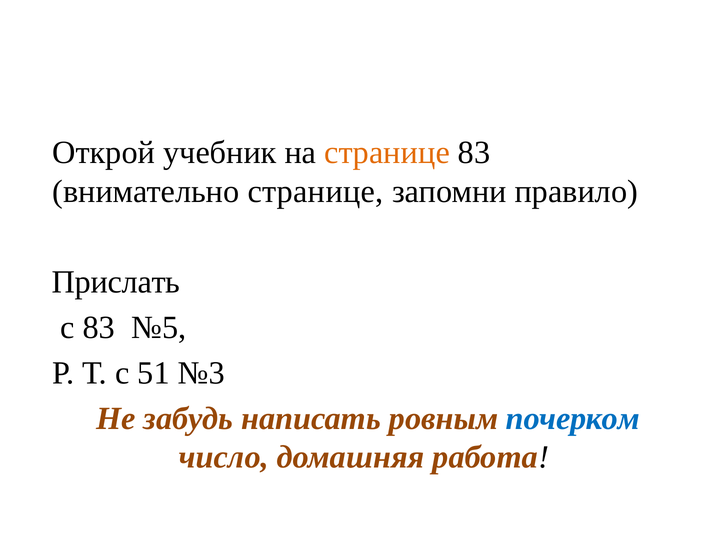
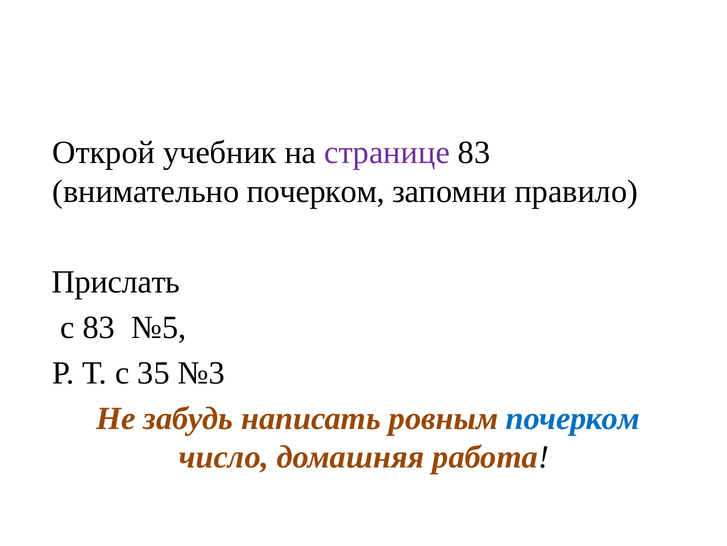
странице colour: orange -> purple (387, 153)
внимательно странице: странице -> почерком (316, 191)
51: 51 -> 35 (154, 372)
